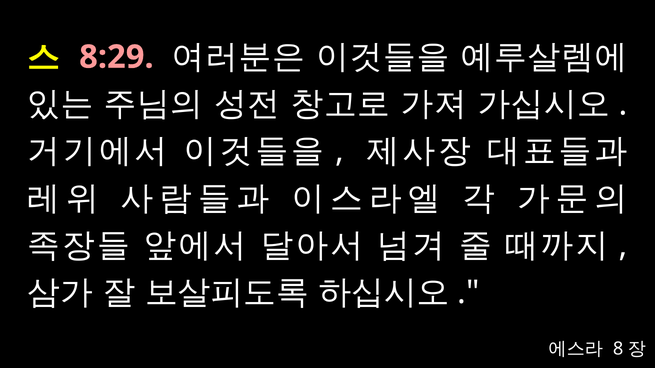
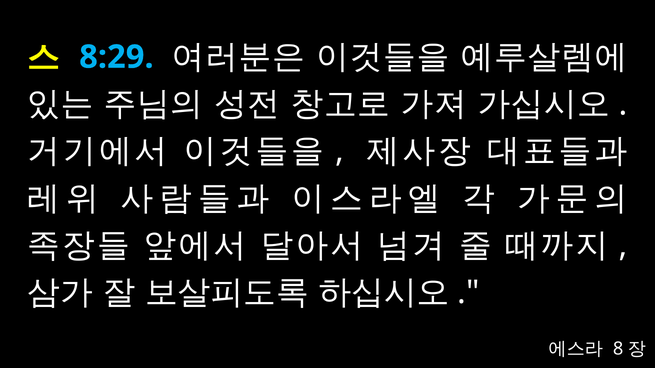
8:29 colour: pink -> light blue (116, 57)
